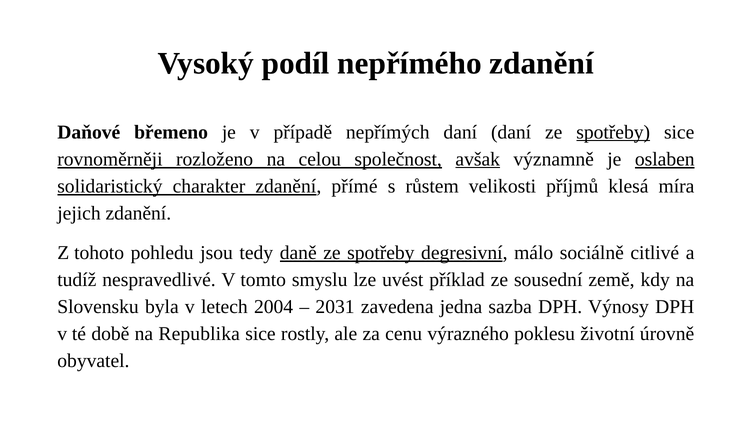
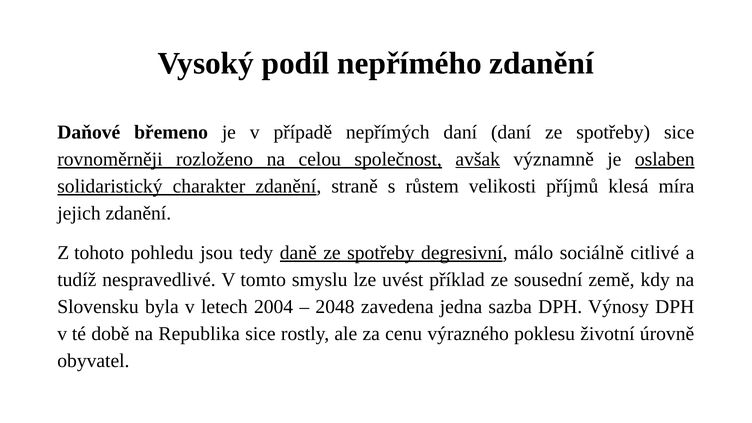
spotřeby underline: present -> none (613, 132)
přímé: přímé -> straně (355, 186)
2031: 2031 -> 2048 (335, 307)
